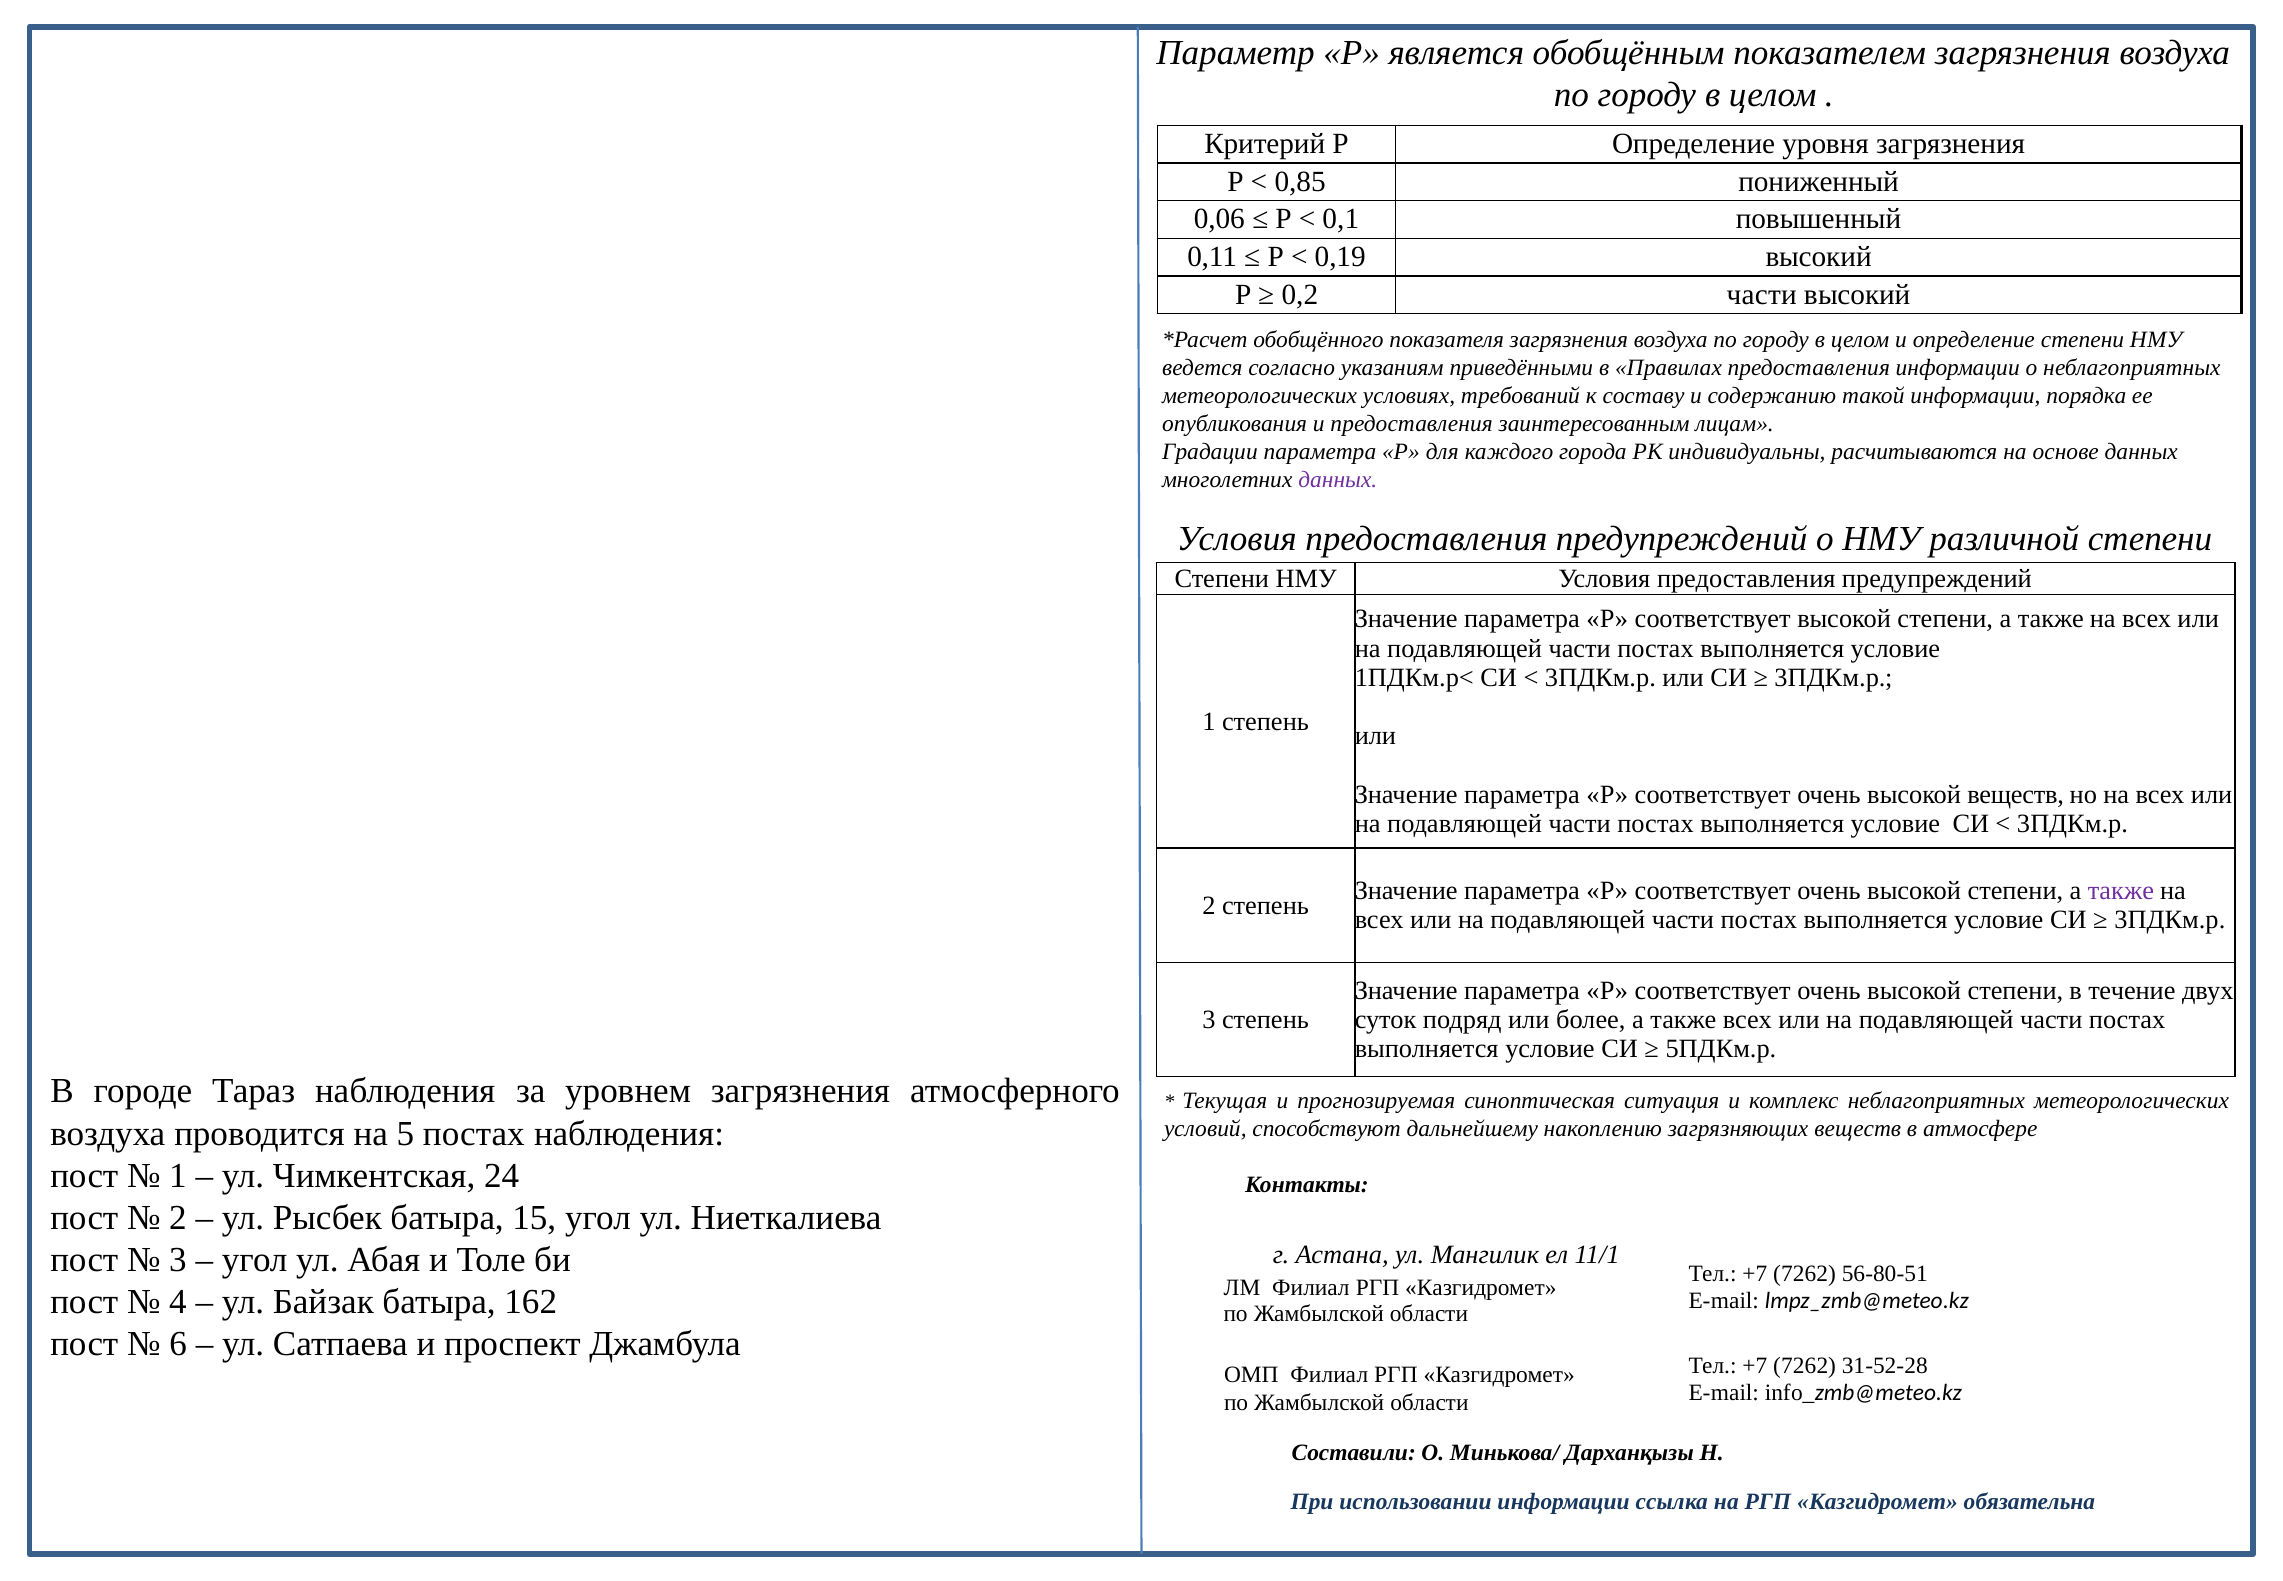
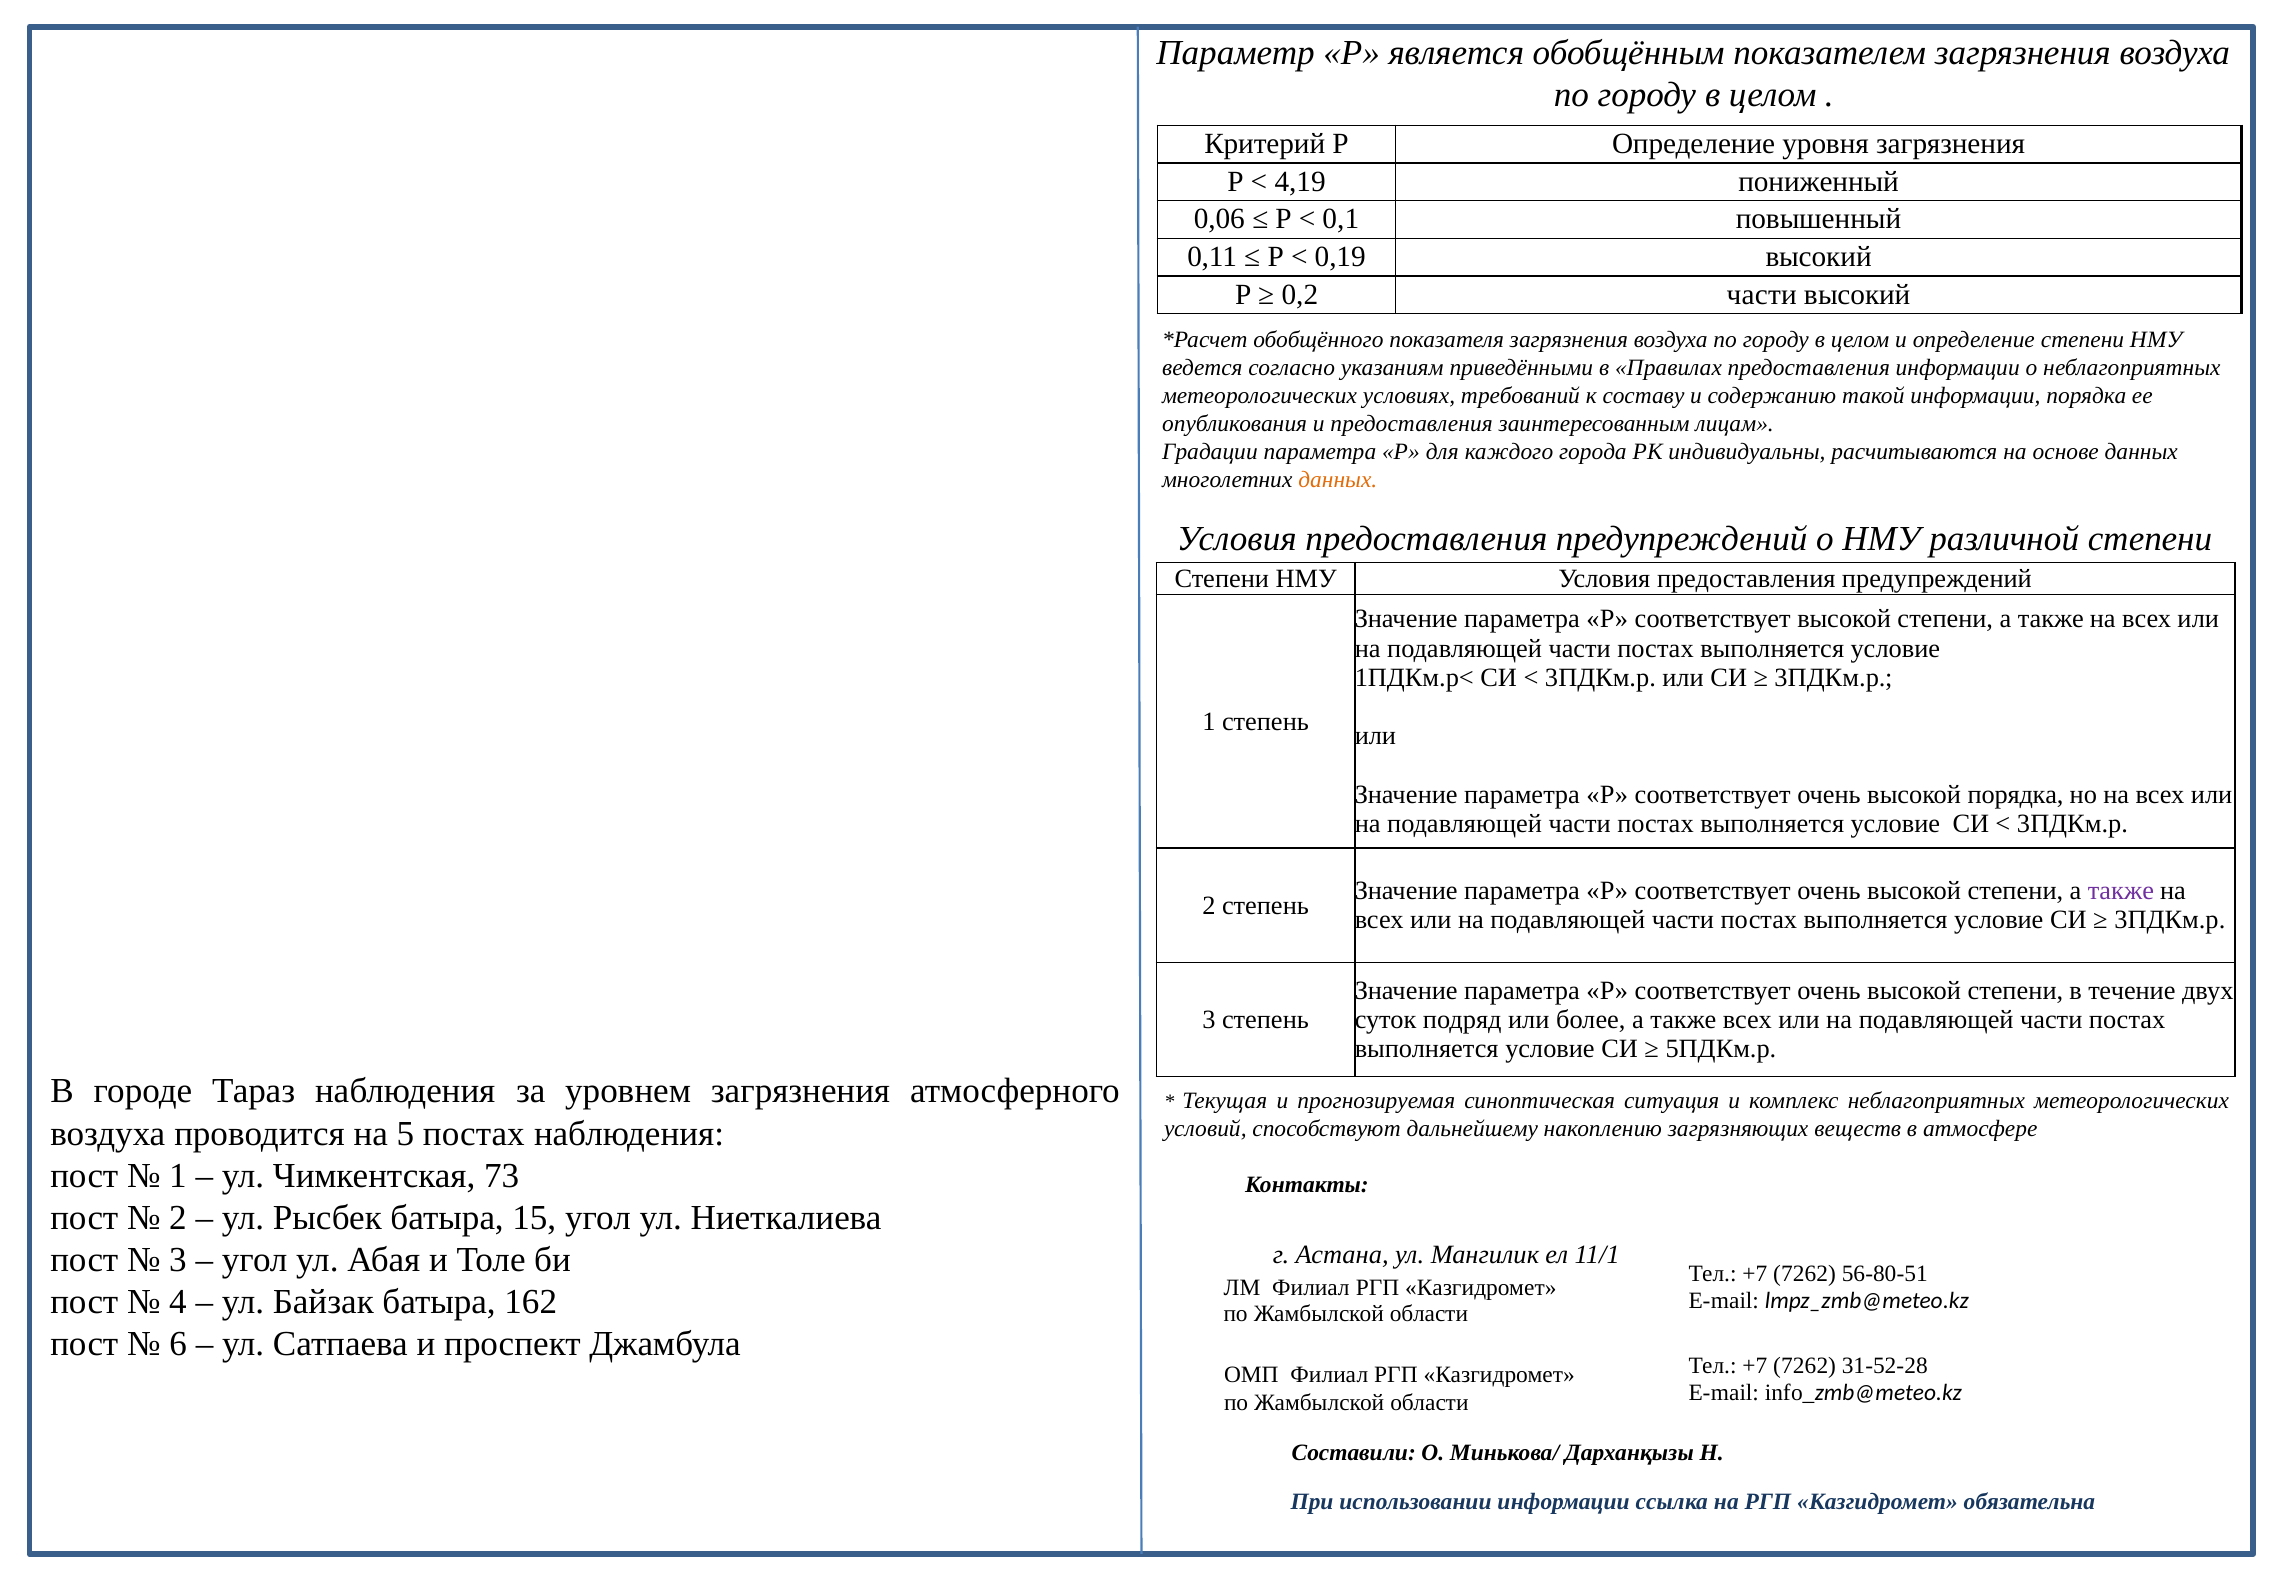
0,85: 0,85 -> 4,19 (1300, 182)
данных colour: purple -> orange (1338, 480)
высокой веществ: веществ -> порядка (2016, 794)
24: 24 -> 73 (502, 1175)
